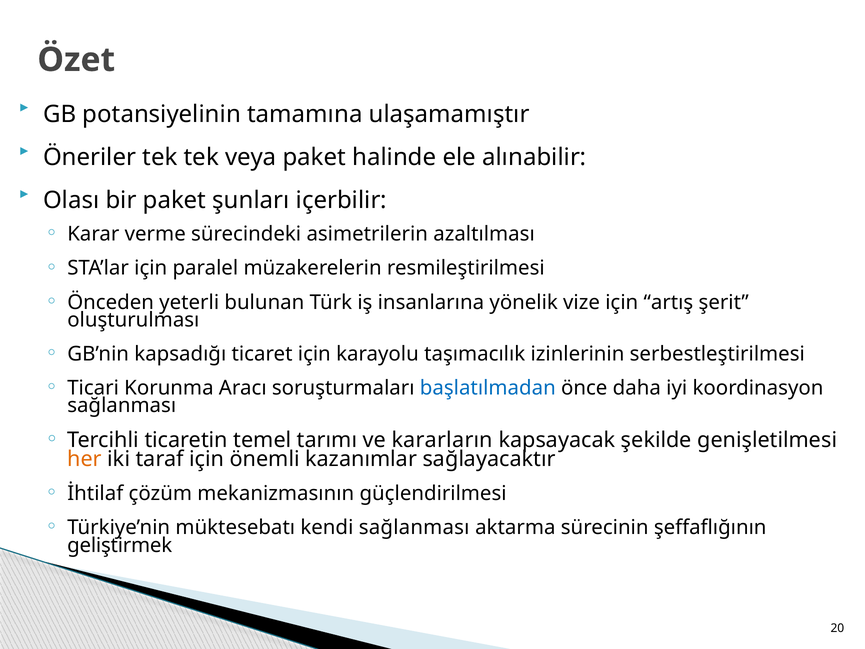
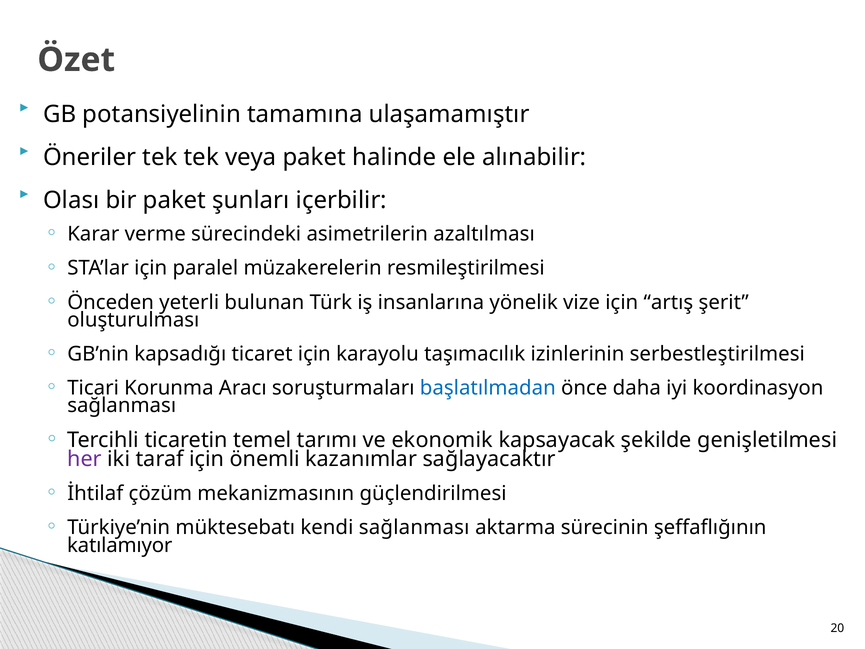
kararların: kararların -> ekonomik (442, 440)
her colour: orange -> purple (85, 459)
geliştirmek: geliştirmek -> katılamıyor (120, 545)
